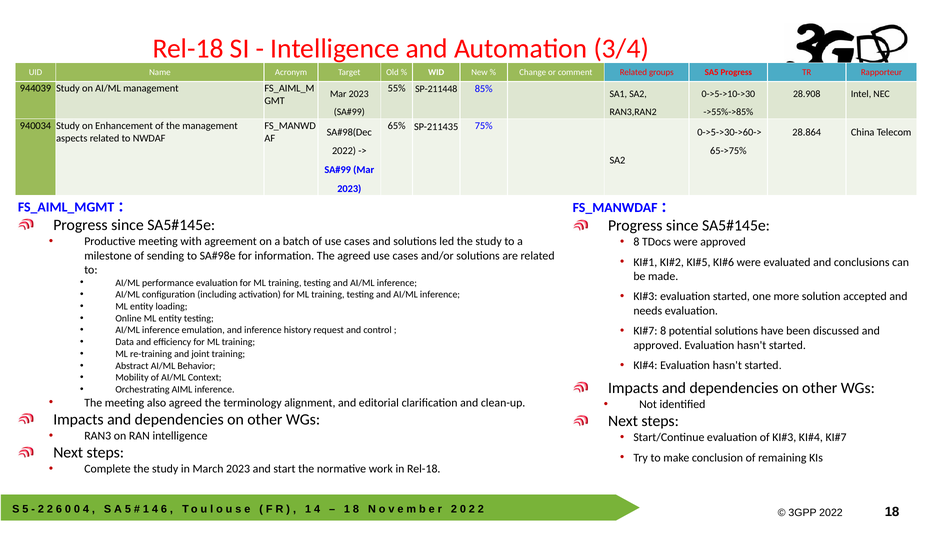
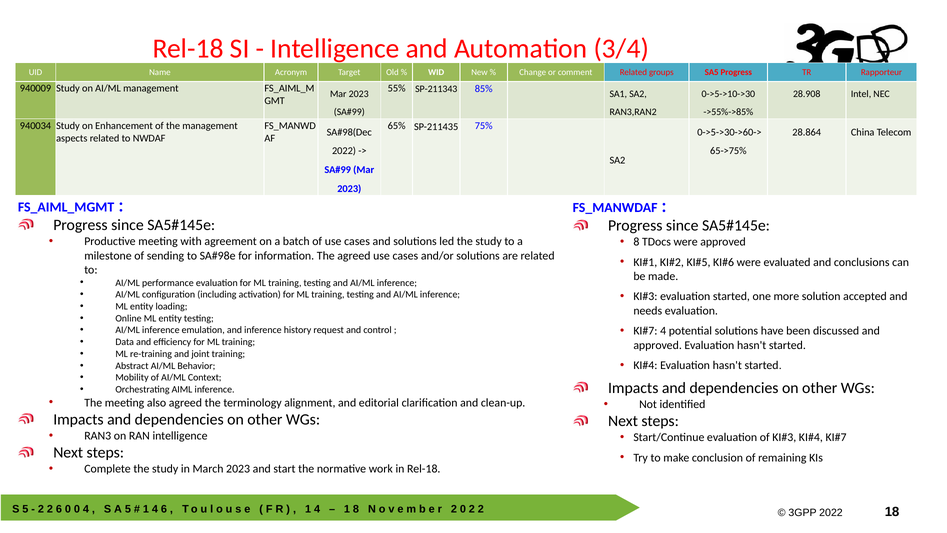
944039: 944039 -> 940009 (35, 88)
SP-211448: SP-211448 -> SP-211343 (436, 89)
8: 8 -> 4 (663, 331)
